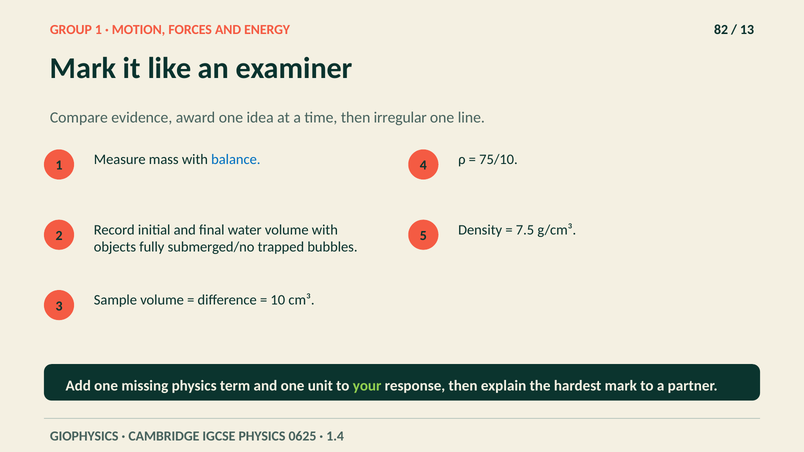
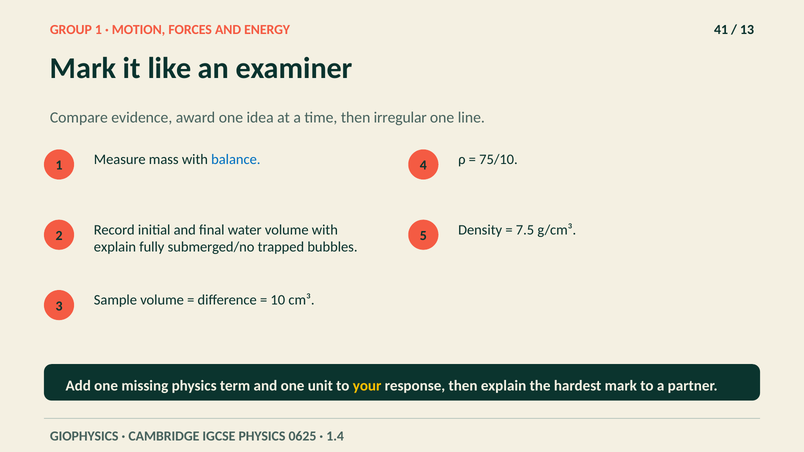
82: 82 -> 41 (721, 30)
objects: objects -> explain (115, 247)
your colour: light green -> yellow (367, 386)
